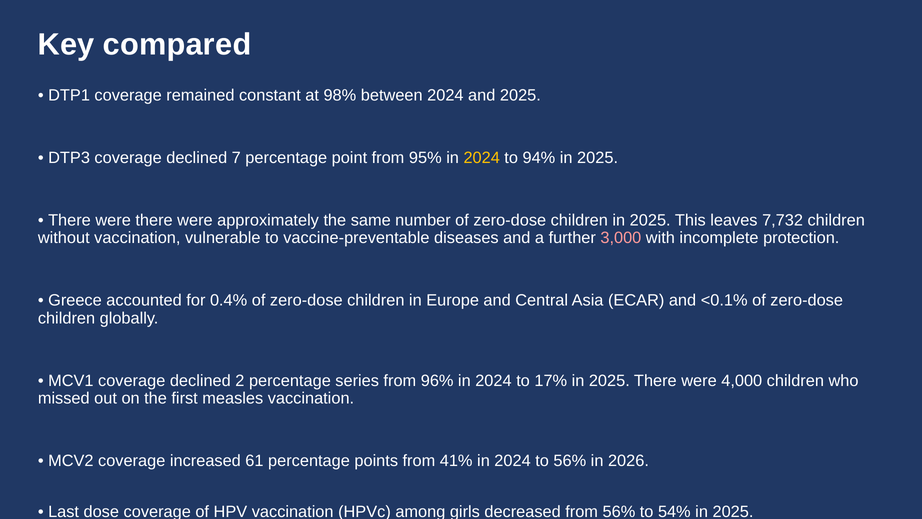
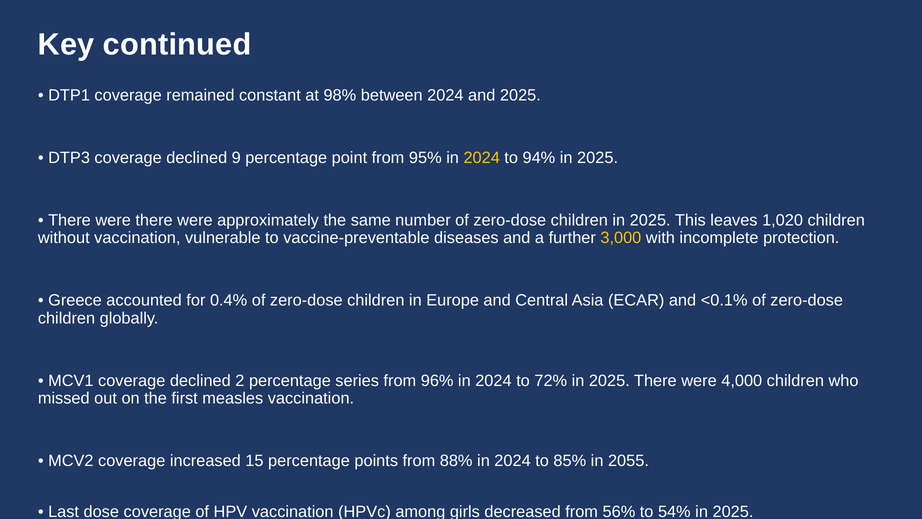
compared: compared -> continued (177, 45)
7: 7 -> 9 (236, 158)
7,732: 7,732 -> 1,020 (783, 220)
3,000 colour: pink -> yellow (621, 238)
17%: 17% -> 72% (551, 380)
61: 61 -> 15 (254, 461)
41%: 41% -> 88% (456, 461)
to 56%: 56% -> 85% (570, 461)
2026: 2026 -> 2055 (628, 461)
